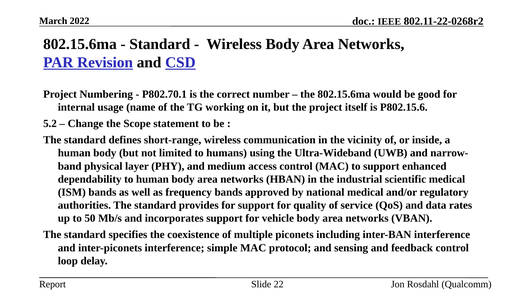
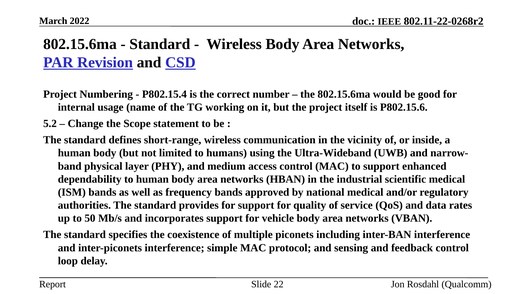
P802.70.1: P802.70.1 -> P802.15.4 (164, 94)
